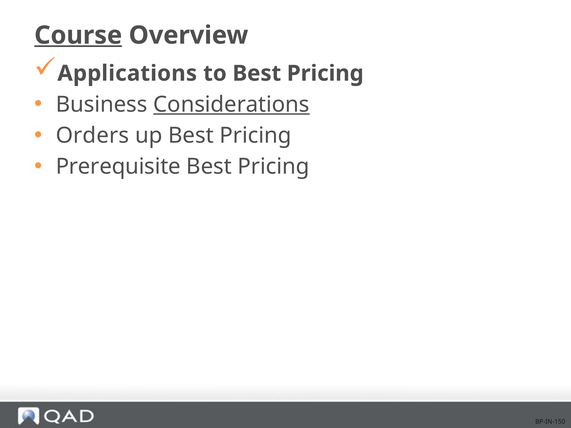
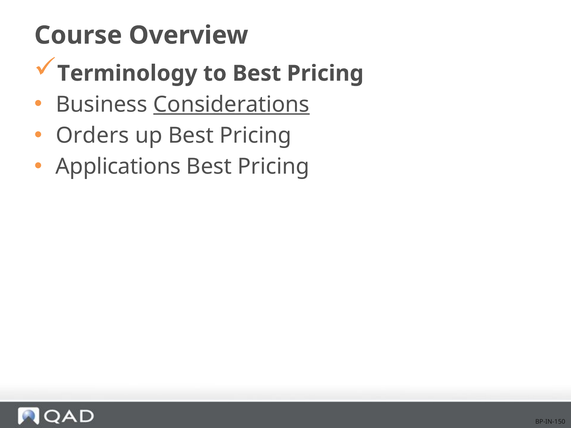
Course underline: present -> none (78, 35)
Applications: Applications -> Terminology (127, 73)
Prerequisite: Prerequisite -> Applications (118, 167)
